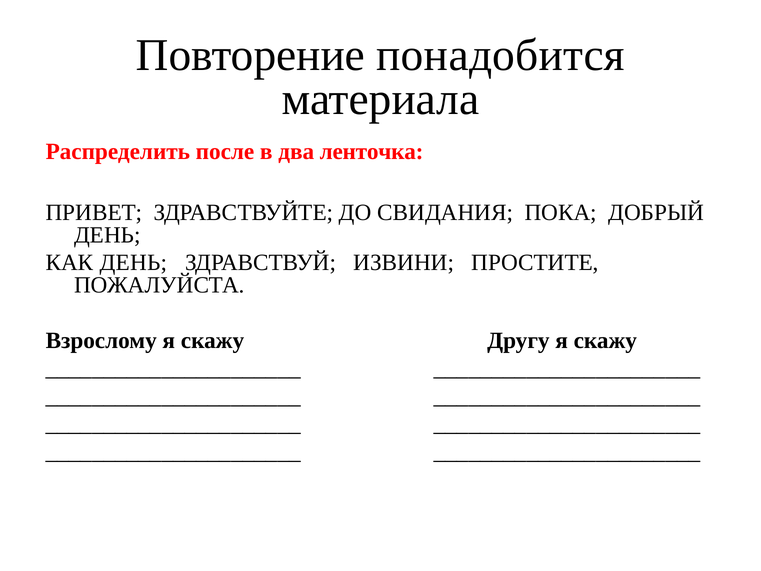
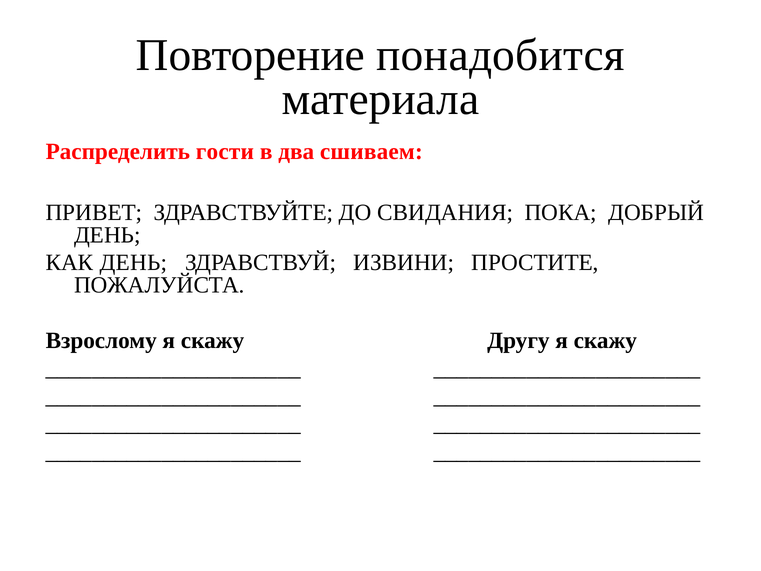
после: после -> гости (225, 152)
ленточка: ленточка -> сшиваем (371, 152)
